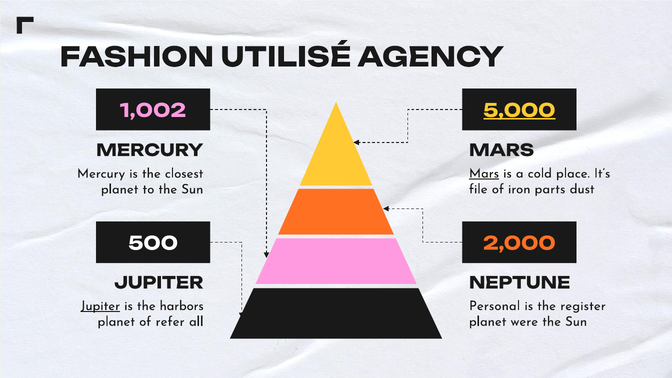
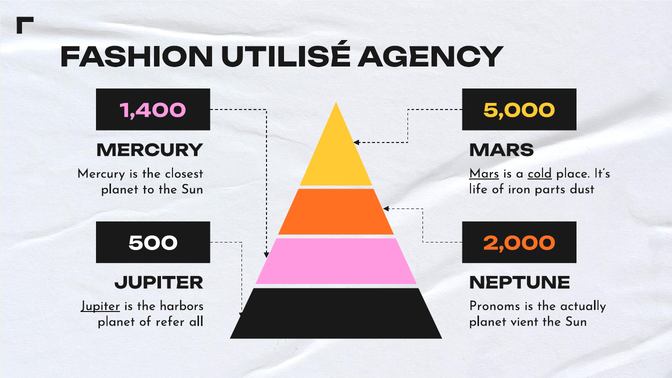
1,002: 1,002 -> 1,400 (153, 111)
5,000 underline: present -> none (519, 111)
cold underline: none -> present (540, 173)
file: file -> life (478, 189)
Personal: Personal -> Pronoms (495, 306)
register: register -> actually (583, 306)
were: were -> vient (524, 321)
